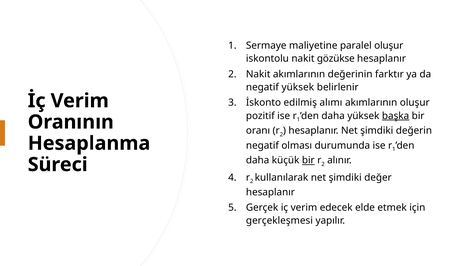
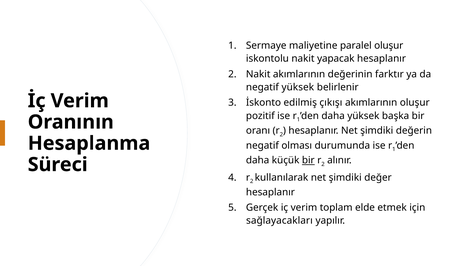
gözükse: gözükse -> yapacak (336, 59)
alımı: alımı -> çıkışı (331, 103)
başka underline: present -> none (396, 116)
edecek: edecek -> toplam (336, 208)
gerçekleşmesi: gerçekleşmesi -> sağlayacakları (279, 221)
